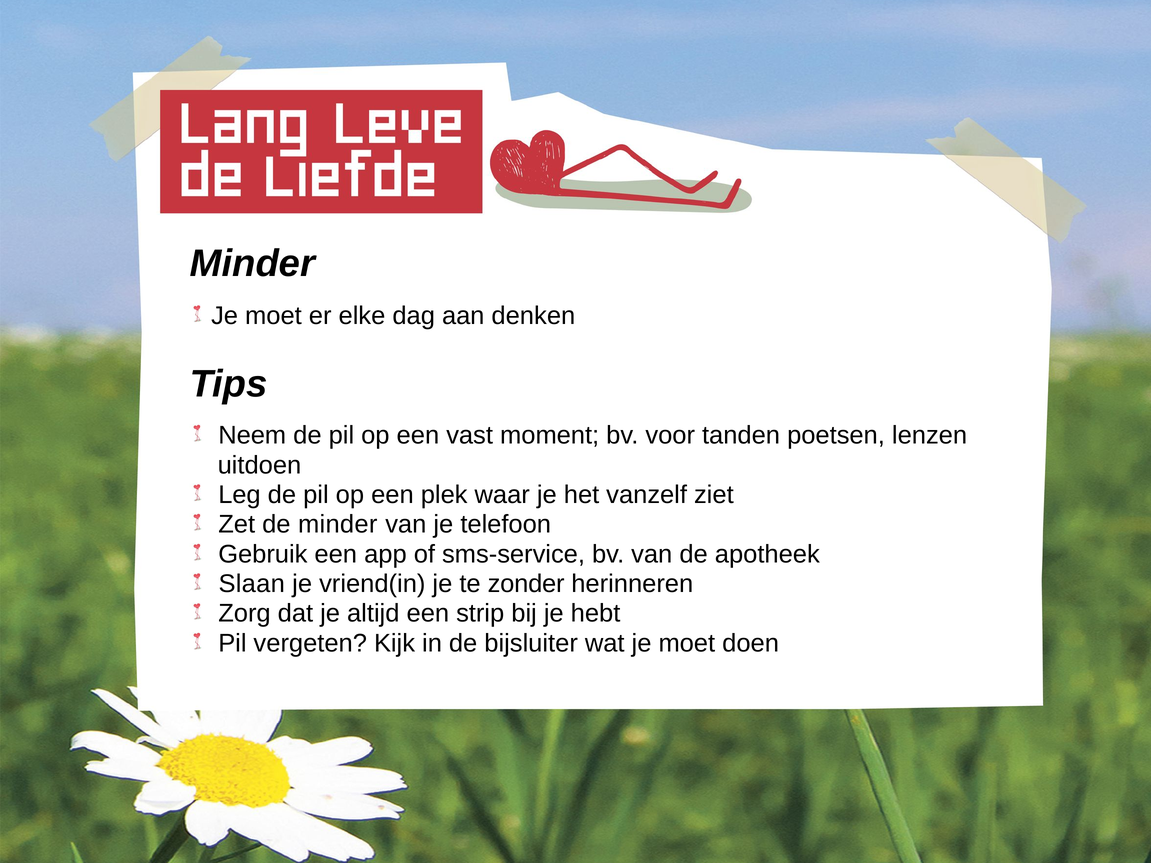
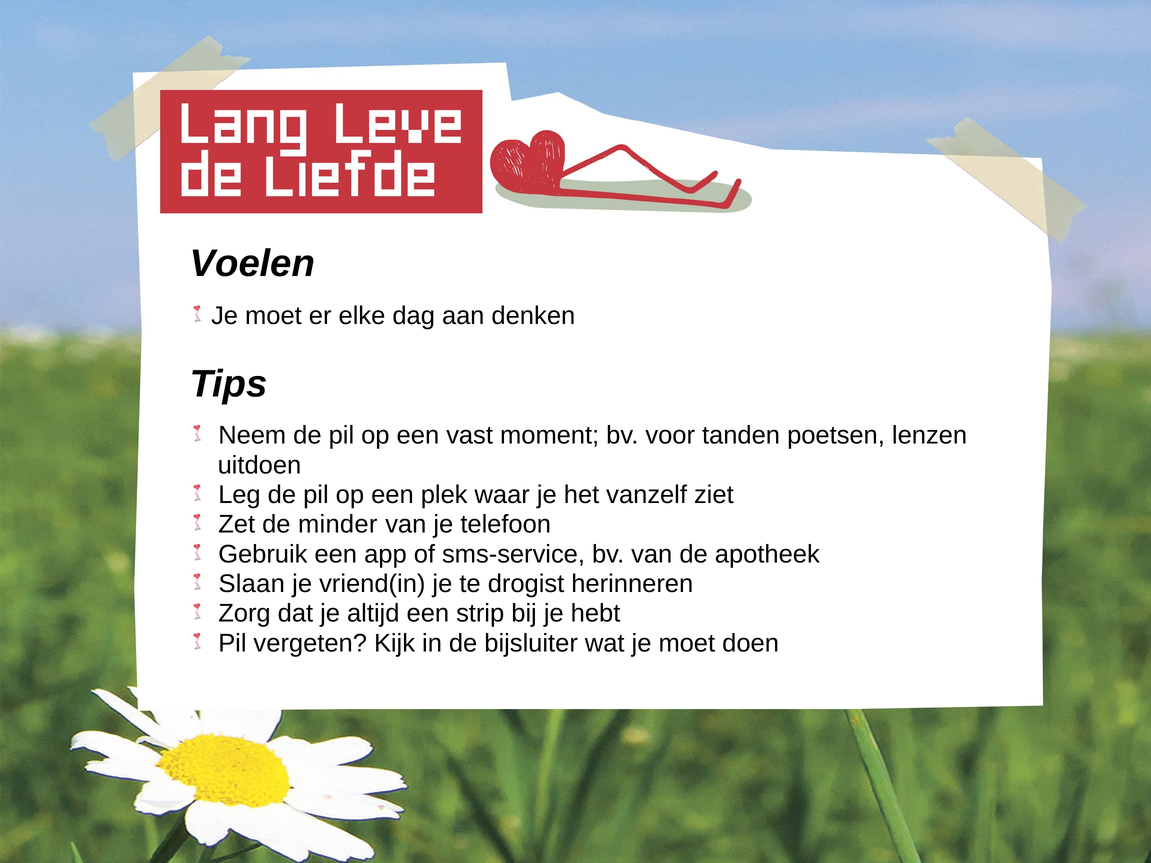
Minder: Minder -> Voelen (252, 264)
zonder: zonder -> drogist (526, 584)
